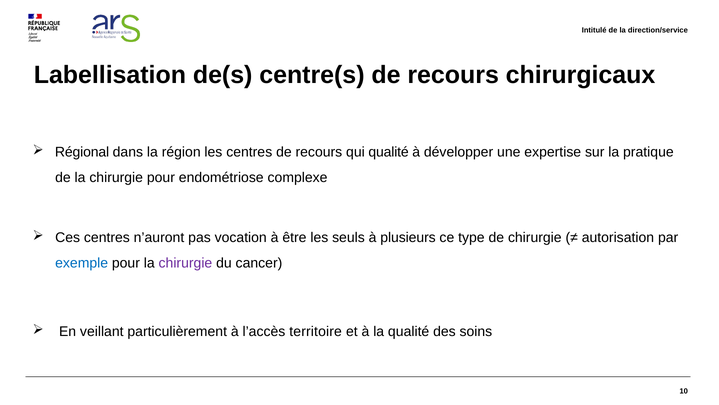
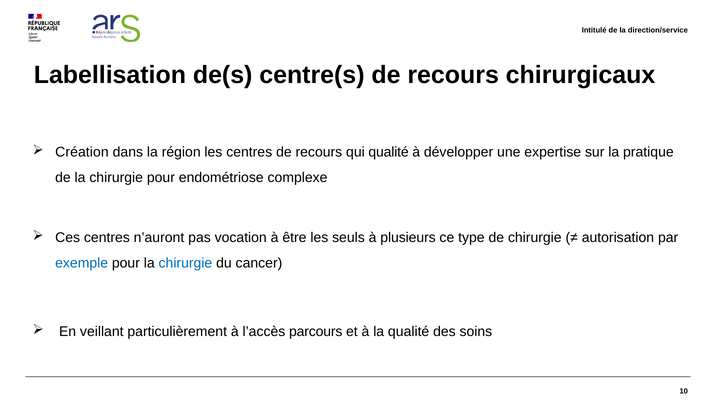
Régional: Régional -> Création (82, 152)
chirurgie colour: purple -> blue (185, 263)
territoire: territoire -> parcours (316, 331)
